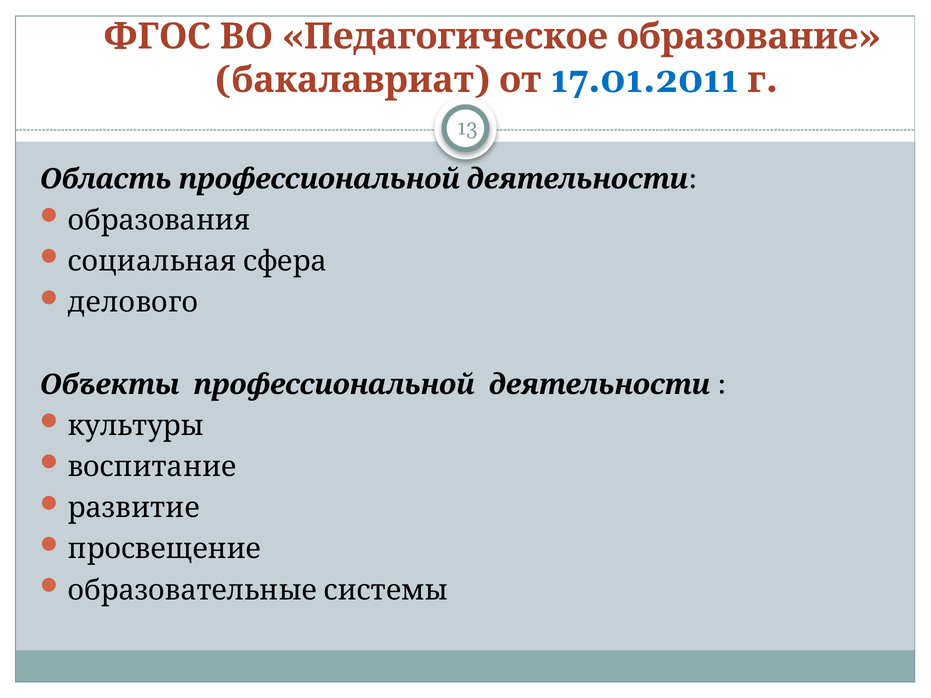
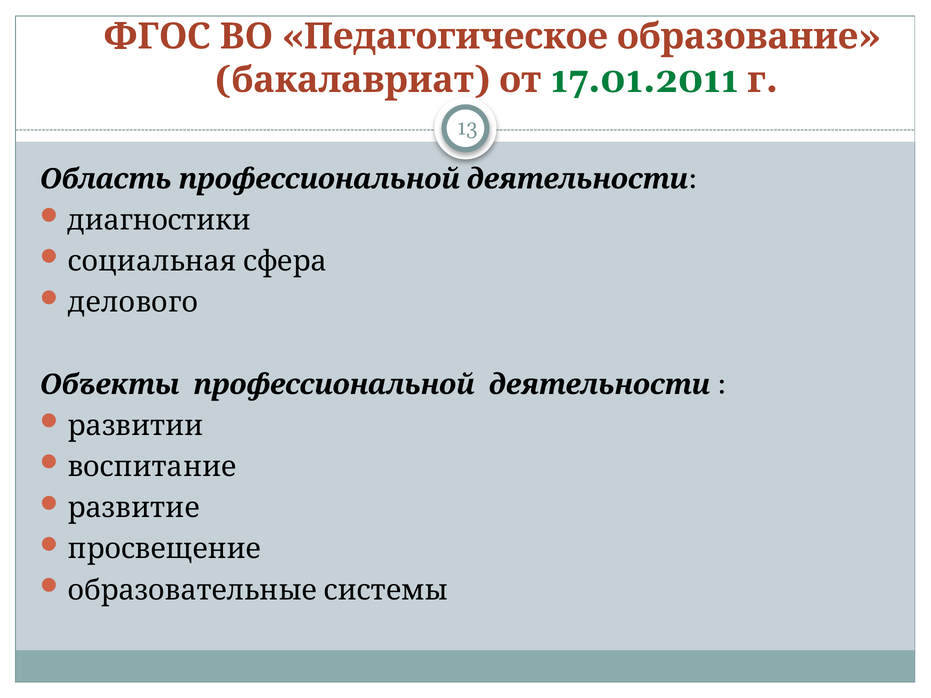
17.01.2011 colour: blue -> green (645, 80)
образования: образования -> диагностики (159, 220)
культуры: культуры -> развитии (136, 426)
